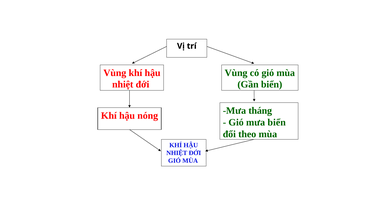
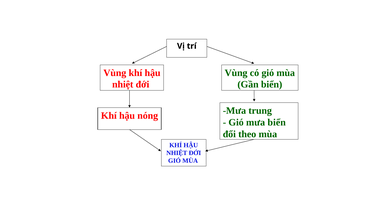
tháng: tháng -> trung (260, 111)
